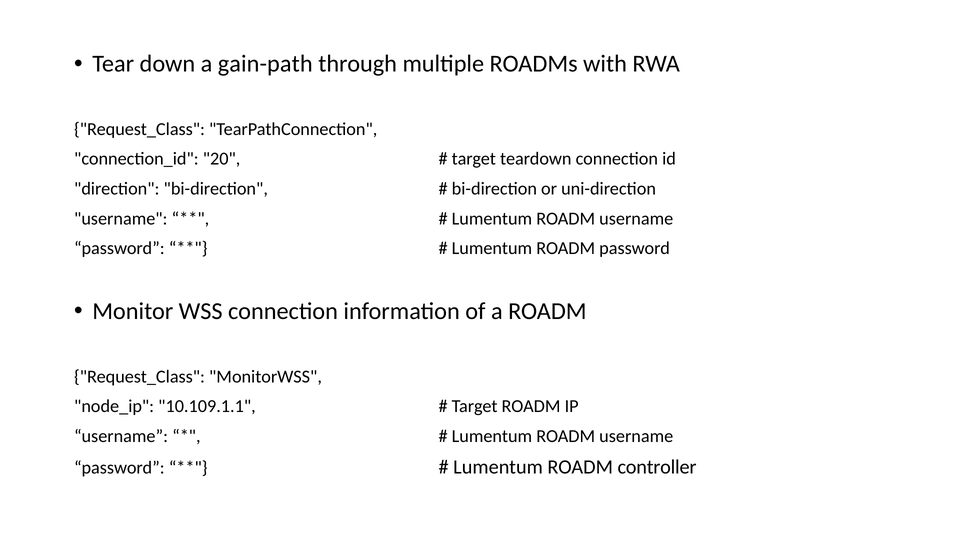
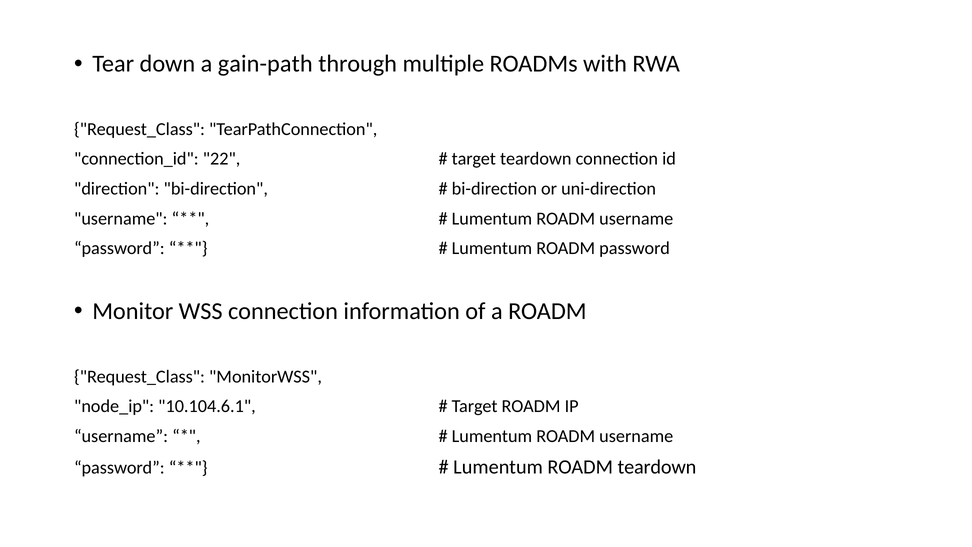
20: 20 -> 22 (222, 159)
10.109.1.1: 10.109.1.1 -> 10.104.6.1 (207, 406)
ROADM controller: controller -> teardown (657, 467)
